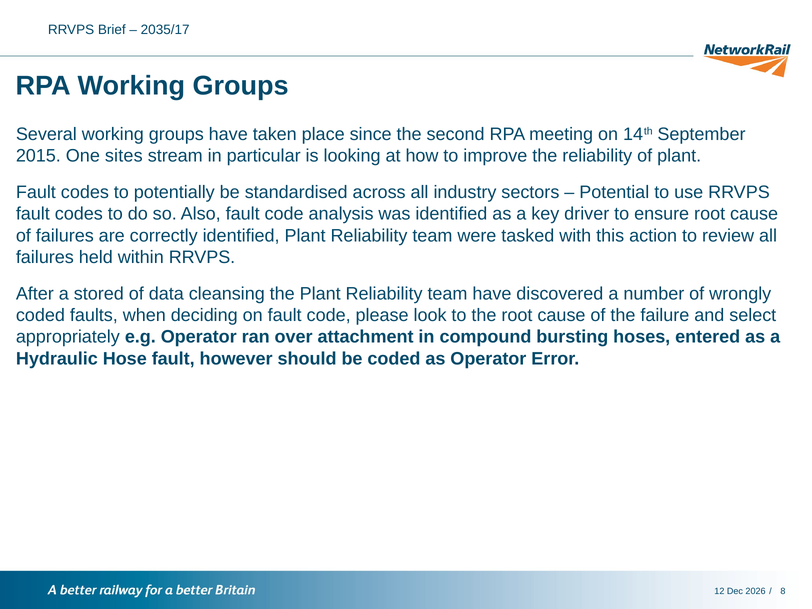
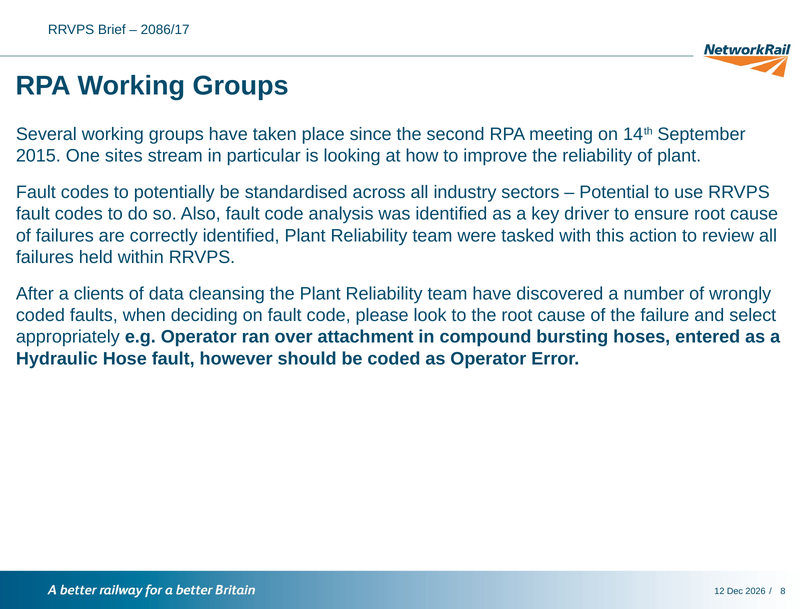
2035/17: 2035/17 -> 2086/17 (165, 30)
stored: stored -> clients (99, 294)
